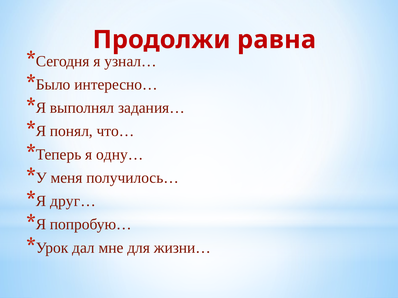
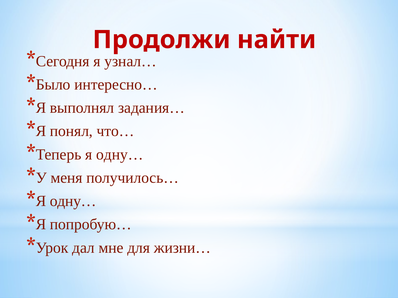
равна: равна -> найти (277, 40)
друг…: друг… -> одну… (73, 201)
